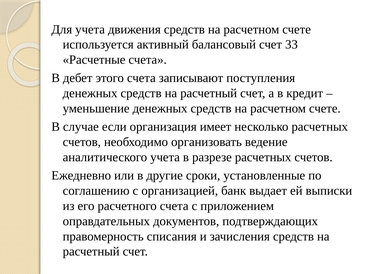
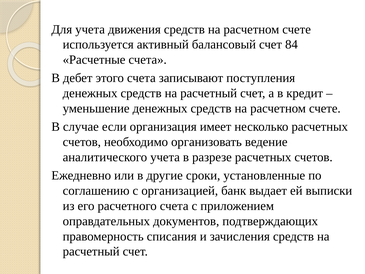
33: 33 -> 84 (291, 45)
